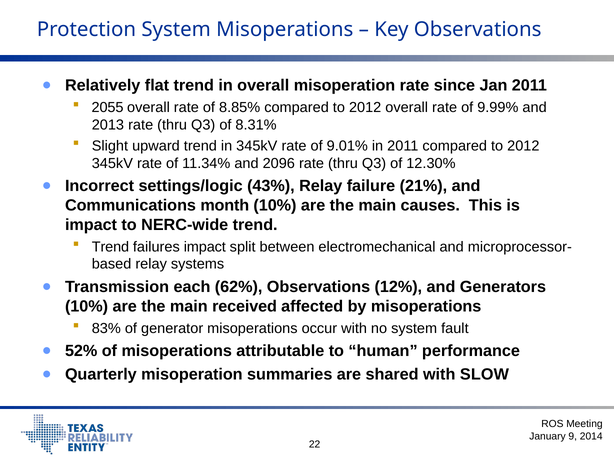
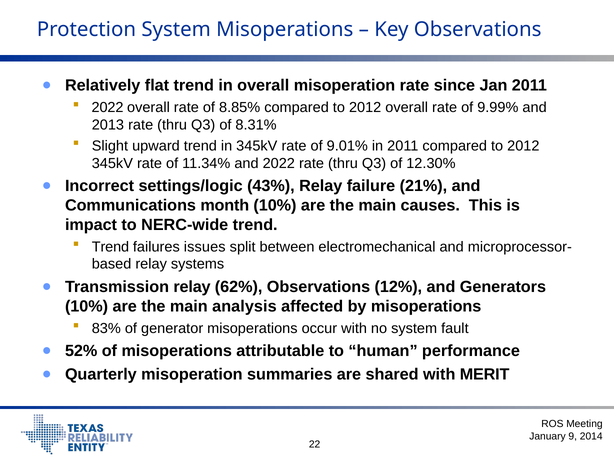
2055: 2055 -> 2022 (108, 108)
and 2096: 2096 -> 2022 (279, 164)
failures impact: impact -> issues (205, 247)
Transmission each: each -> relay (192, 287)
received: received -> analysis (244, 307)
SLOW: SLOW -> MERIT (485, 375)
